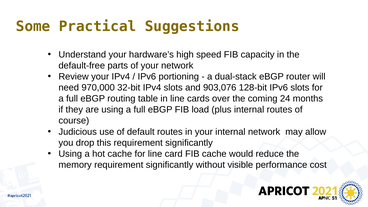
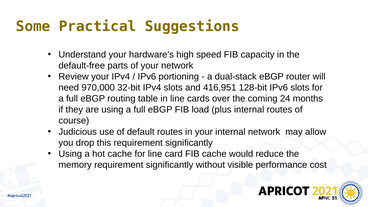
903,076: 903,076 -> 416,951 (220, 88)
